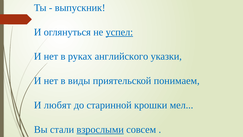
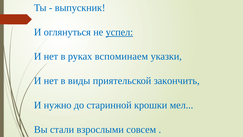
английского: английского -> вспоминаем (121, 56)
понимаем: понимаем -> закончить (177, 81)
любят: любят -> нужно (58, 105)
взрослыми underline: present -> none (100, 129)
